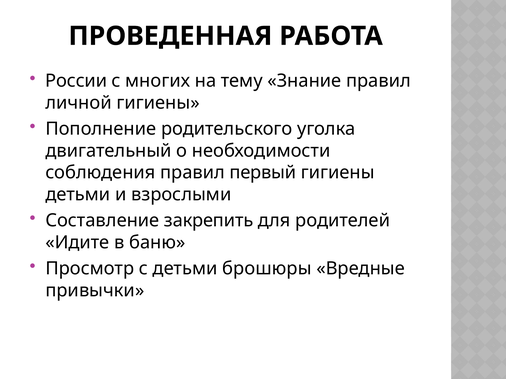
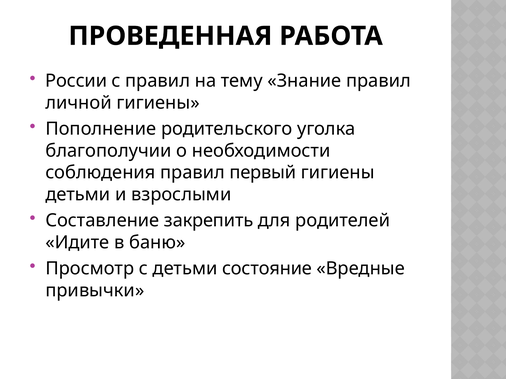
с многих: многих -> правил (158, 81)
двигательный: двигательный -> благополучии (109, 151)
брошюры: брошюры -> состояние (267, 269)
